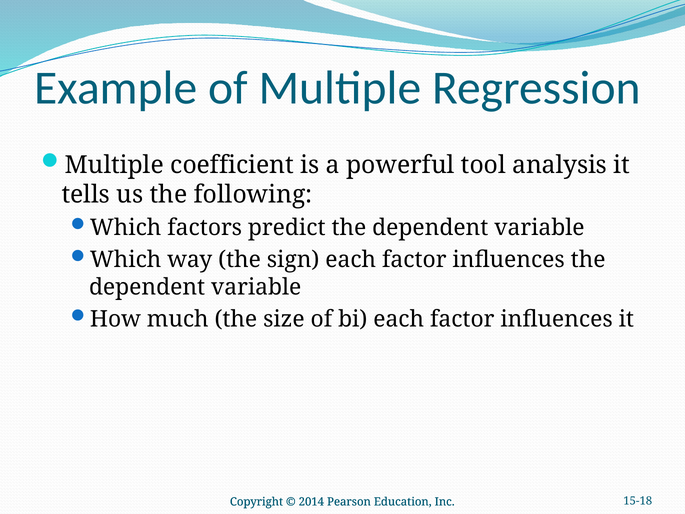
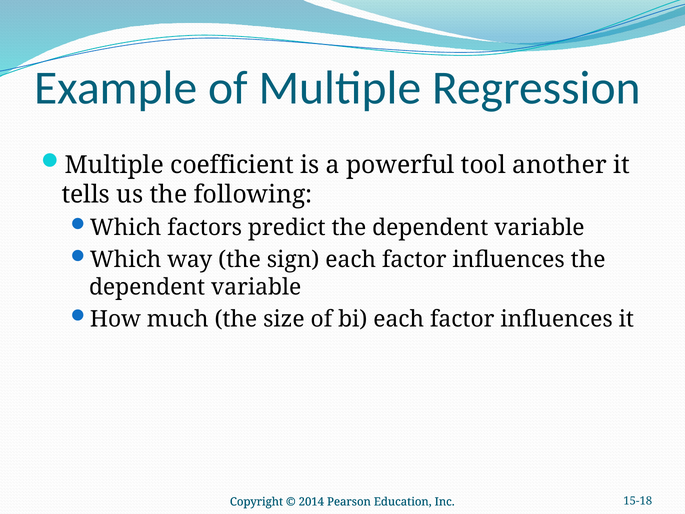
analysis: analysis -> another (559, 165)
